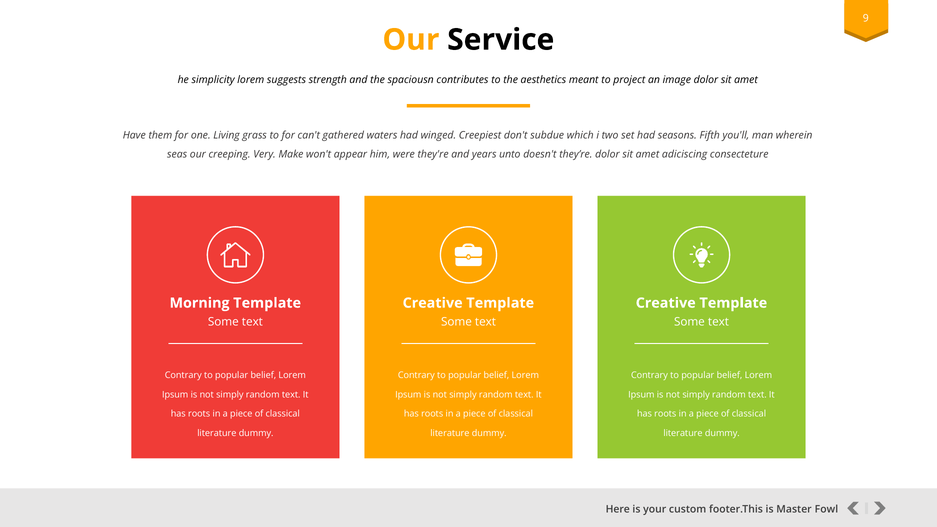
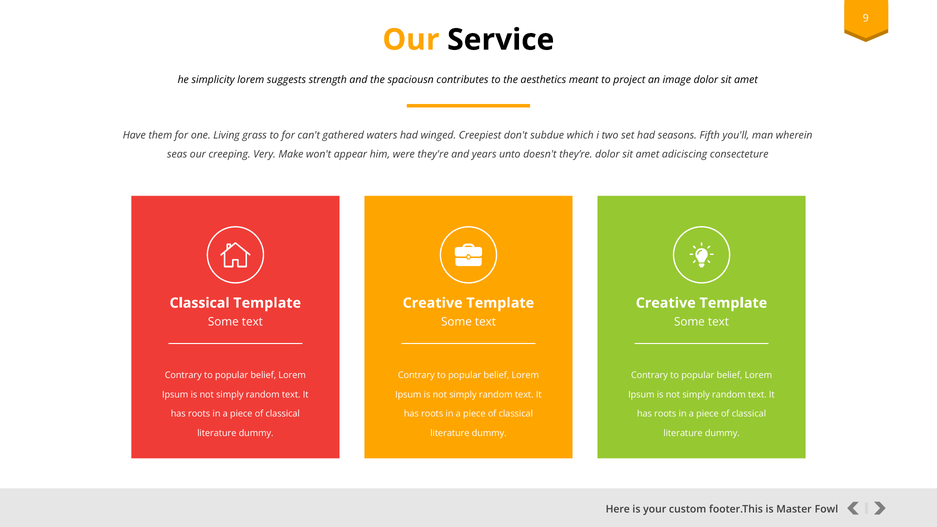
Morning: Morning -> Classical (200, 303)
